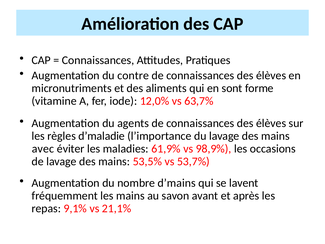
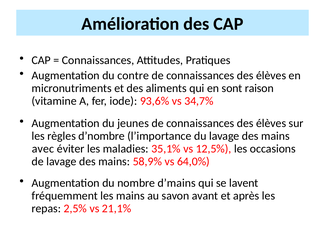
forme: forme -> raison (259, 88)
12,0%: 12,0% -> 93,6% (155, 101)
63,7%: 63,7% -> 34,7% (199, 101)
agents: agents -> jeunes (133, 123)
d’maladie: d’maladie -> d’nombre (102, 136)
61,9%: 61,9% -> 35,1% (166, 149)
98,9%: 98,9% -> 12,5% (214, 149)
53,5%: 53,5% -> 58,9% (147, 161)
53,7%: 53,7% -> 64,0% (193, 161)
9,1%: 9,1% -> 2,5% (75, 208)
